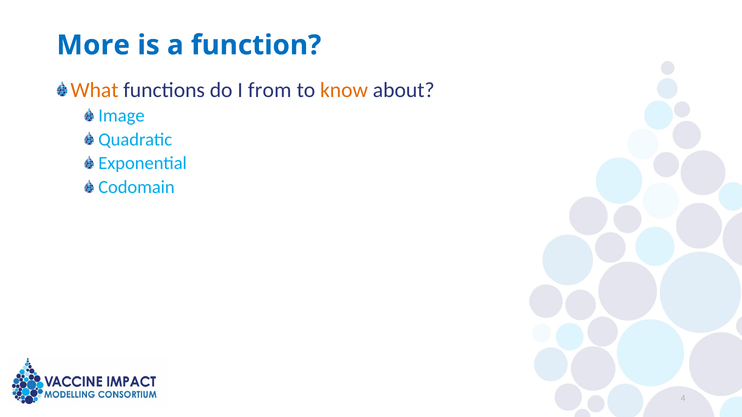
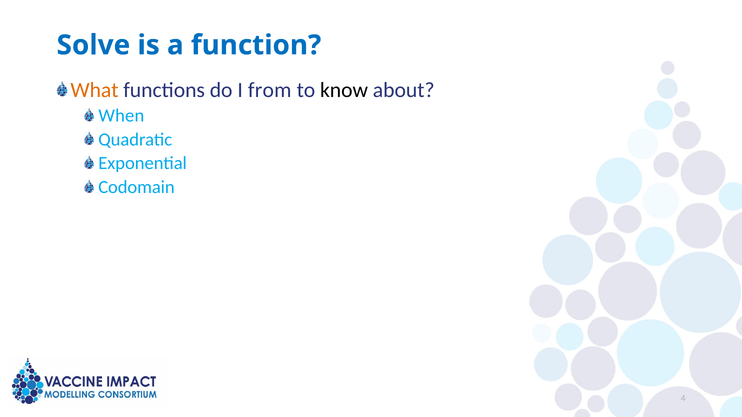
More: More -> Solve (93, 45)
know colour: orange -> black (344, 90)
Image: Image -> When (121, 116)
